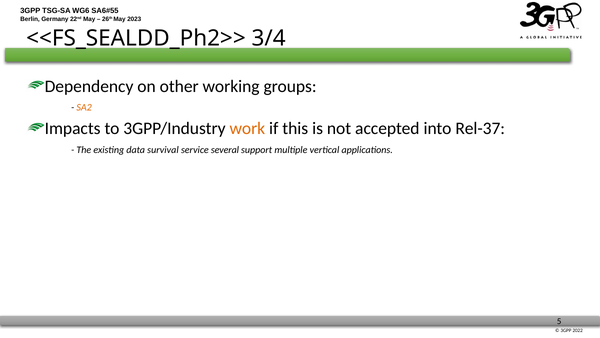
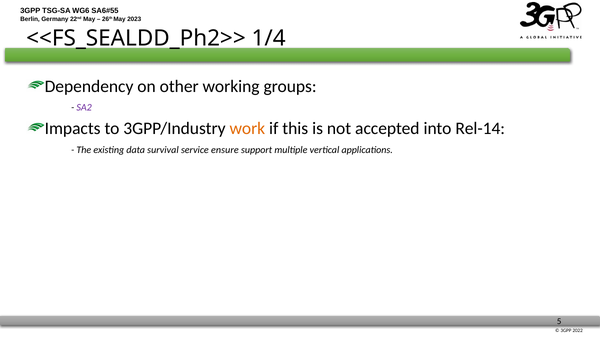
3/4: 3/4 -> 1/4 (269, 38)
SA2 colour: orange -> purple (84, 107)
Rel-37: Rel-37 -> Rel-14 (480, 128)
several: several -> ensure (225, 150)
